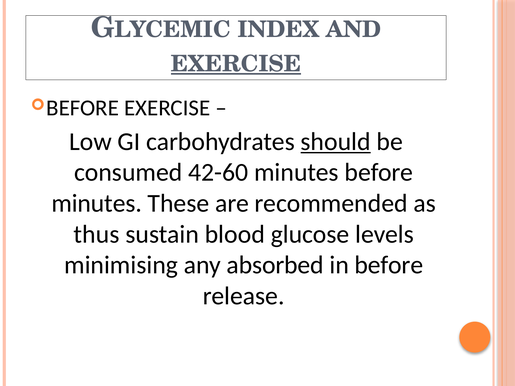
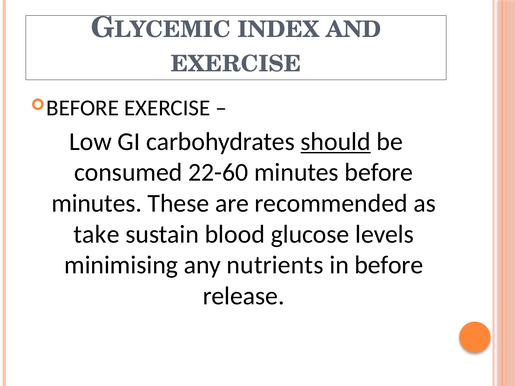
EXERCISE underline: present -> none (236, 64)
42-60: 42-60 -> 22-60 (218, 173)
thus: thus -> take (96, 234)
absorbed: absorbed -> nutrients (275, 265)
